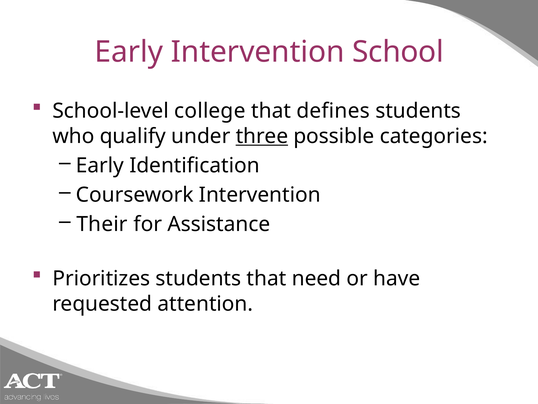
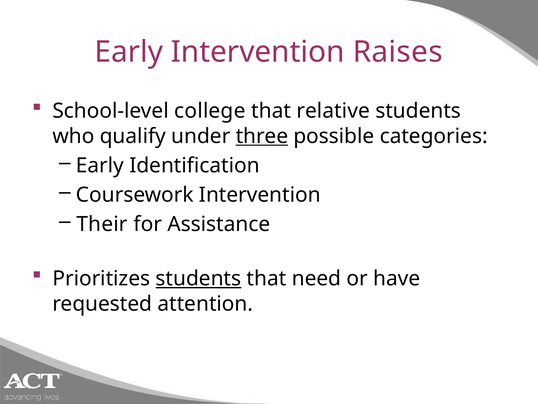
School: School -> Raises (398, 52)
defines: defines -> relative (333, 111)
students underline: none -> present (198, 278)
